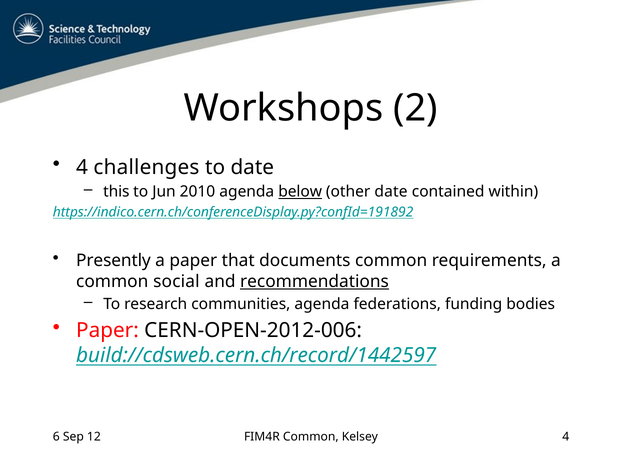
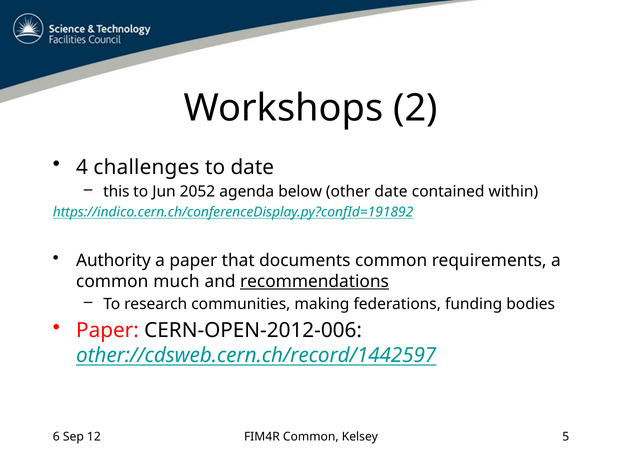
2010: 2010 -> 2052 (198, 192)
below underline: present -> none (300, 192)
Presently: Presently -> Authority (113, 261)
social: social -> much (176, 281)
communities agenda: agenda -> making (322, 304)
build://cdsweb.cern.ch/record/1442597: build://cdsweb.cern.ch/record/1442597 -> other://cdsweb.cern.ch/record/1442597 (256, 355)
Kelsey 4: 4 -> 5 (566, 436)
